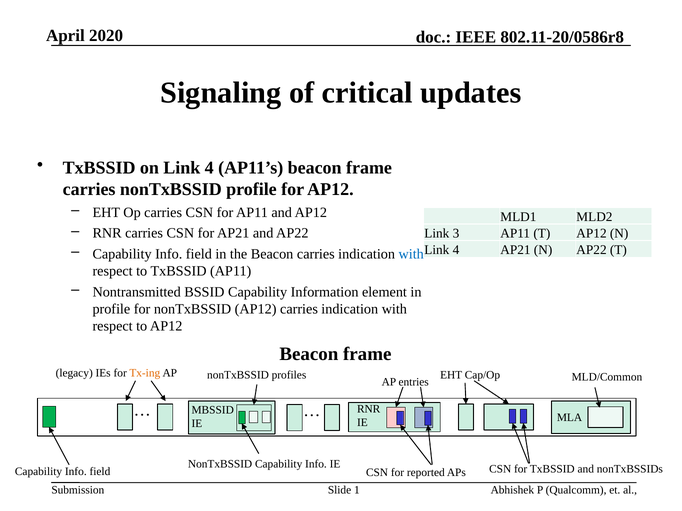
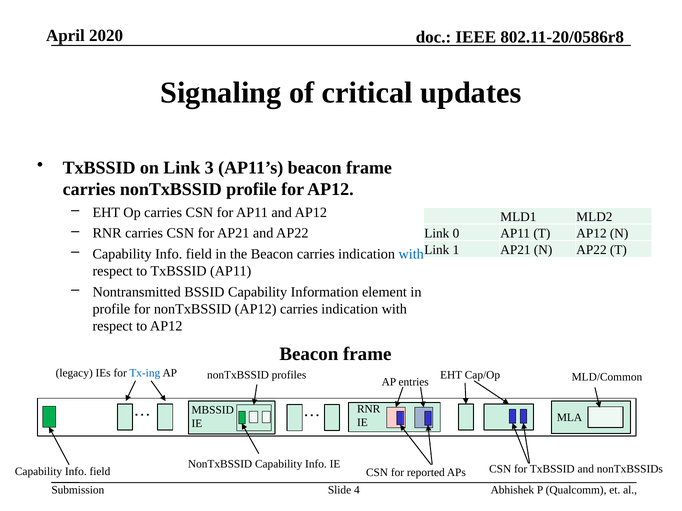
on Link 4: 4 -> 3 (209, 168)
3: 3 -> 0 (456, 234)
4: 4 -> 1 (456, 250)
Tx-ing colour: orange -> blue (145, 374)
1: 1 -> 4 (357, 491)
